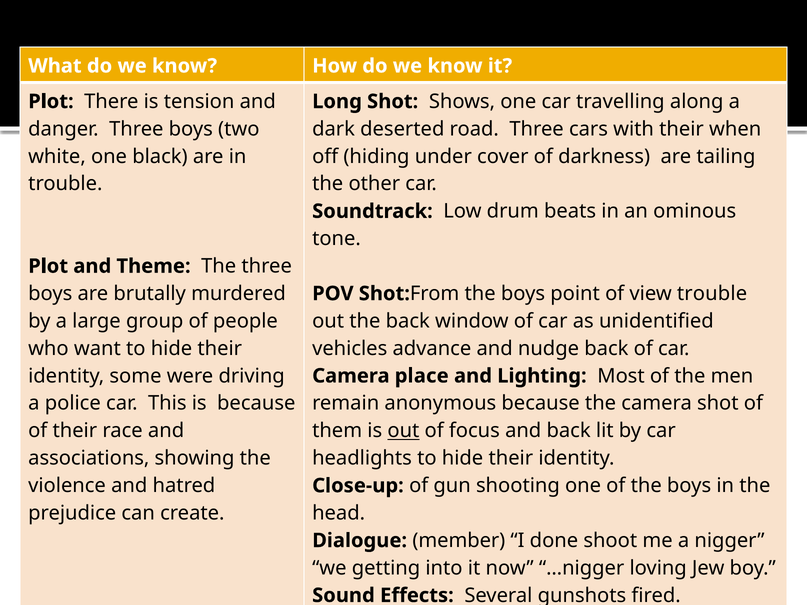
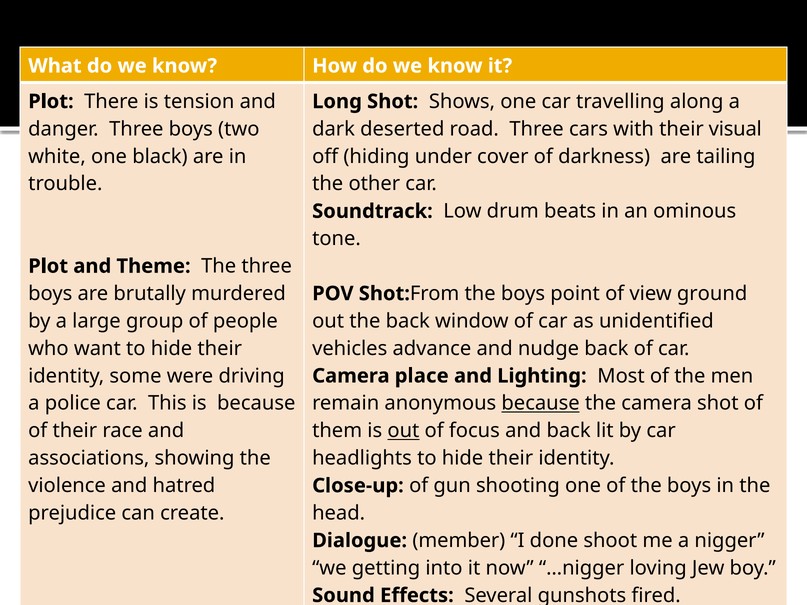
when: when -> visual (735, 129)
view trouble: trouble -> ground (712, 294)
because underline: none -> present (541, 403)
